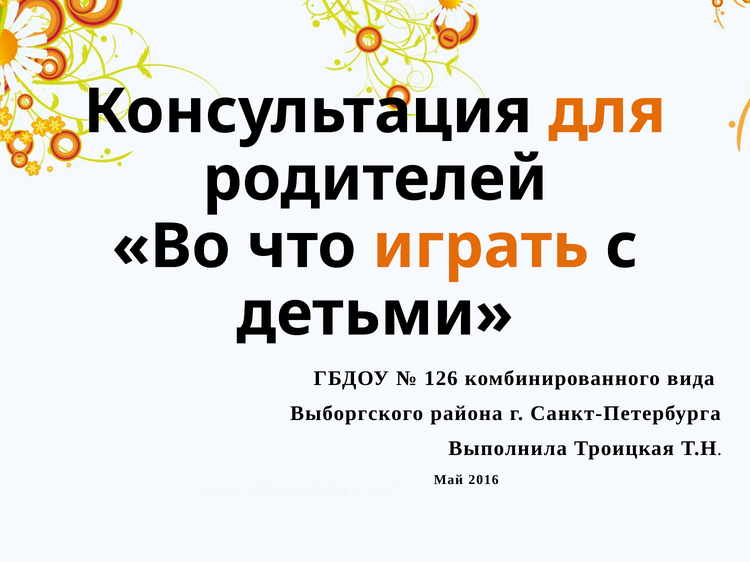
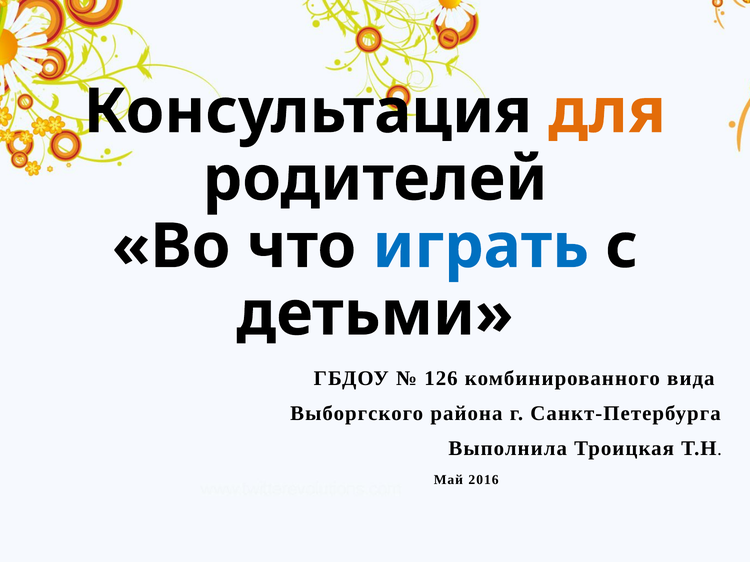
играть colour: orange -> blue (481, 247)
